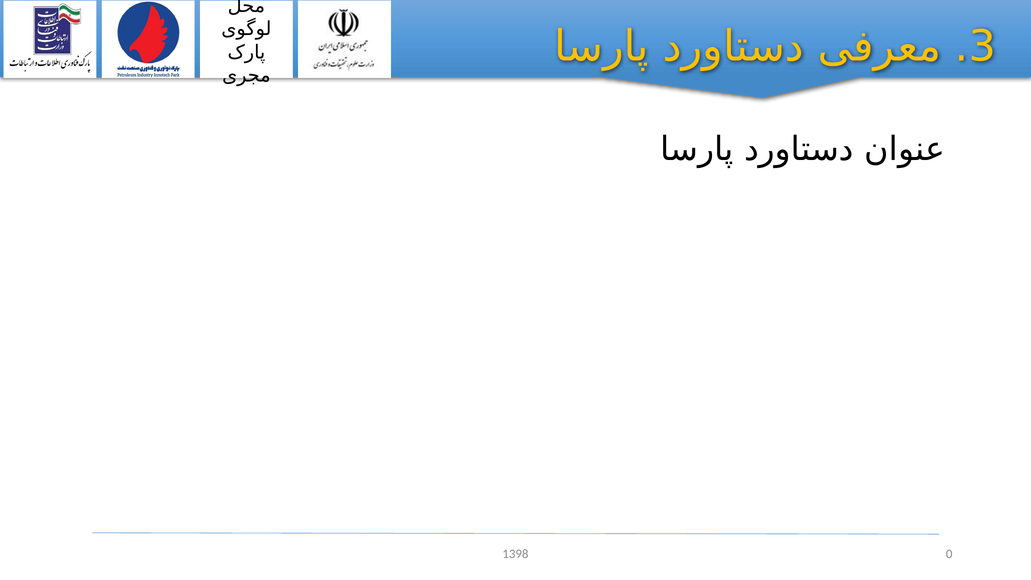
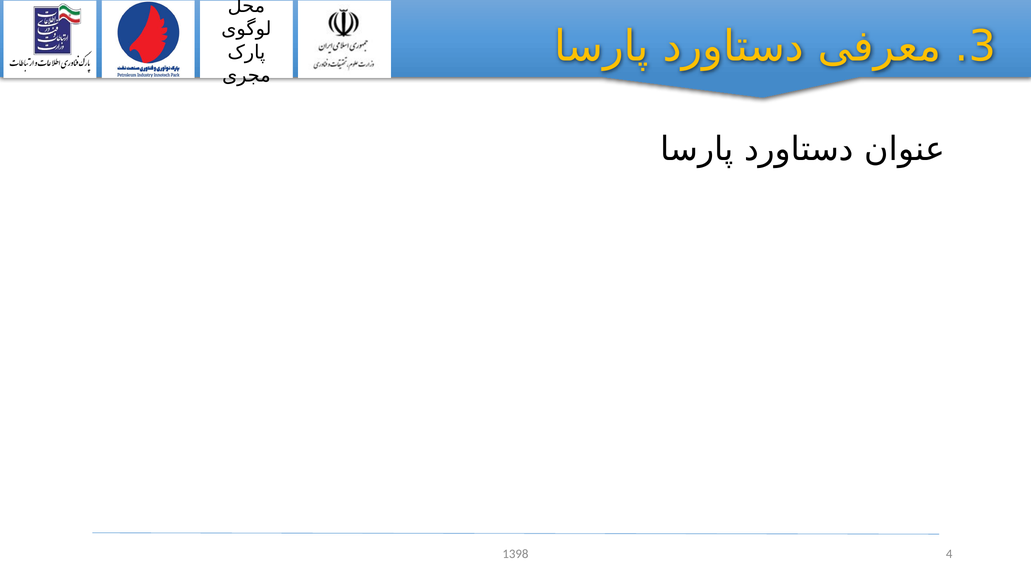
0: 0 -> 4 (949, 554)
